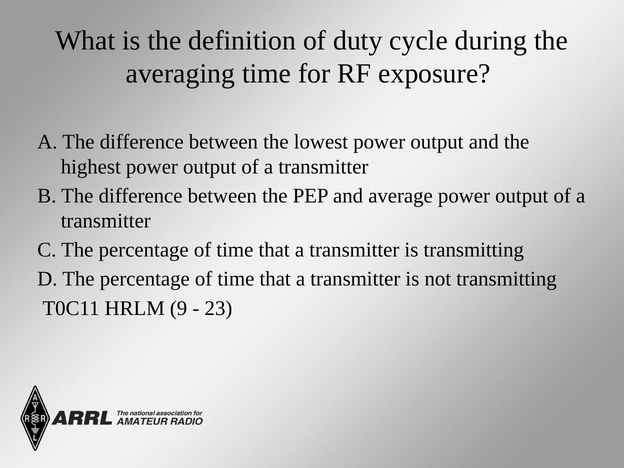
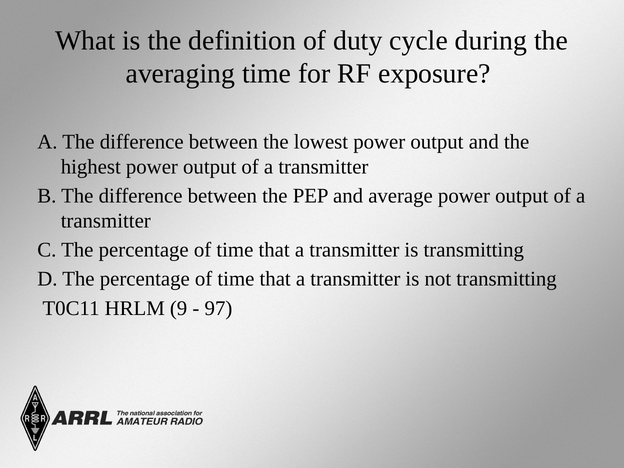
23: 23 -> 97 (218, 308)
